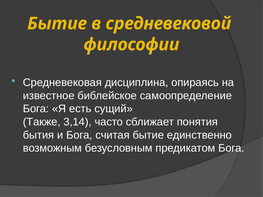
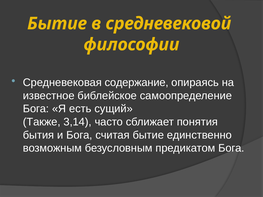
дисциплина: дисциплина -> содержание (137, 83)
